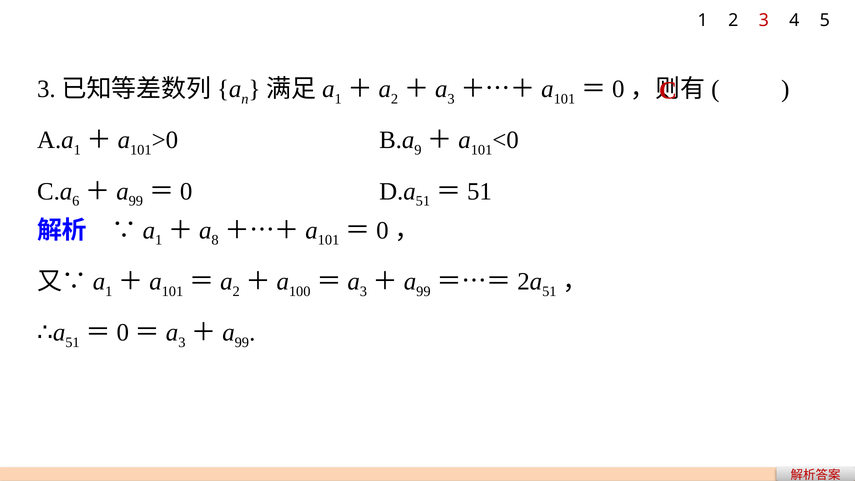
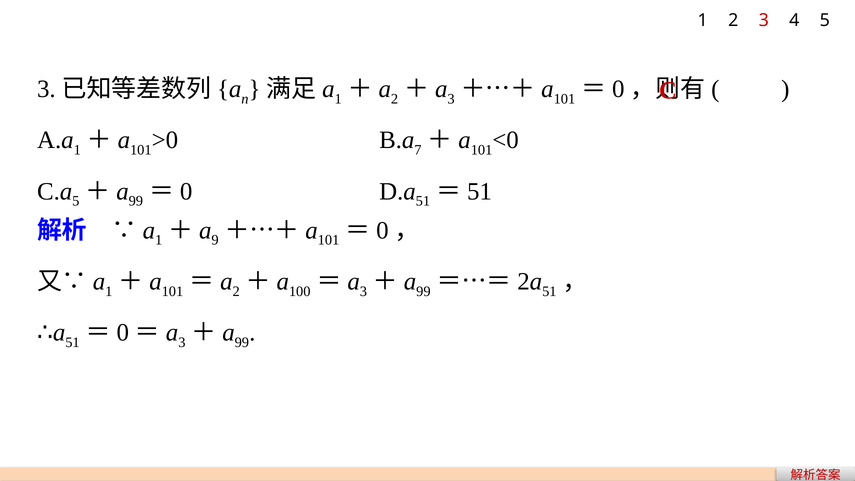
9: 9 -> 7 (418, 150)
6: 6 -> 5 (76, 201)
8: 8 -> 9 (215, 240)
